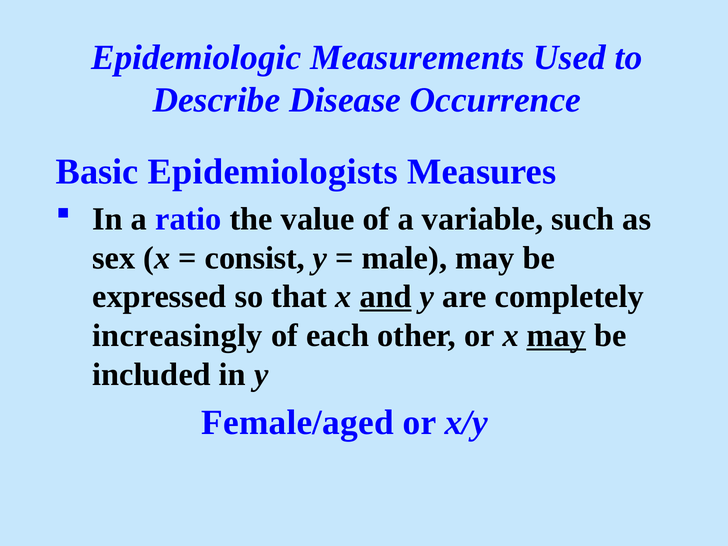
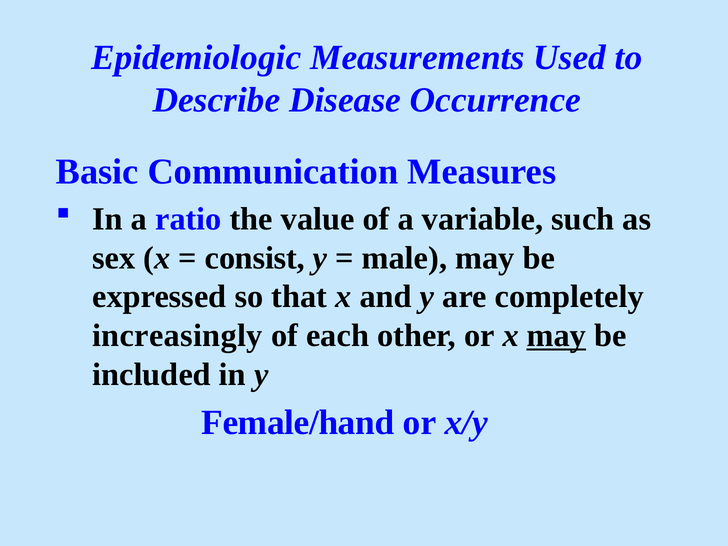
Epidemiologists: Epidemiologists -> Communication (273, 172)
and underline: present -> none (386, 297)
Female/aged: Female/aged -> Female/hand (298, 423)
